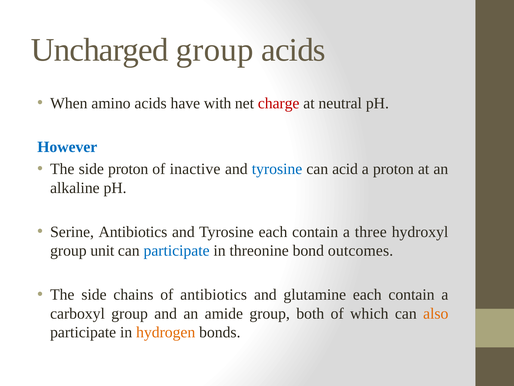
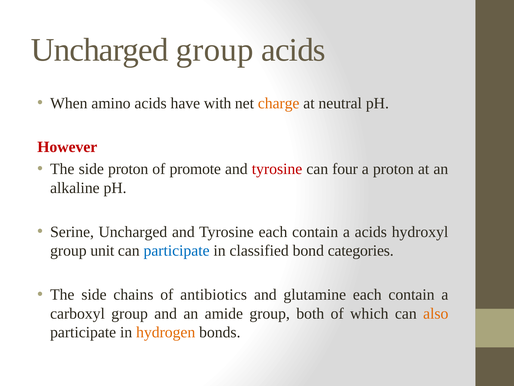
charge colour: red -> orange (279, 103)
However colour: blue -> red (67, 147)
inactive: inactive -> promote (195, 169)
tyrosine colour: blue -> red (277, 169)
acid: acid -> four (345, 169)
Serine Antibiotics: Antibiotics -> Uncharged (133, 232)
a three: three -> acids (371, 232)
threonine: threonine -> classified (259, 250)
outcomes: outcomes -> categories (361, 250)
